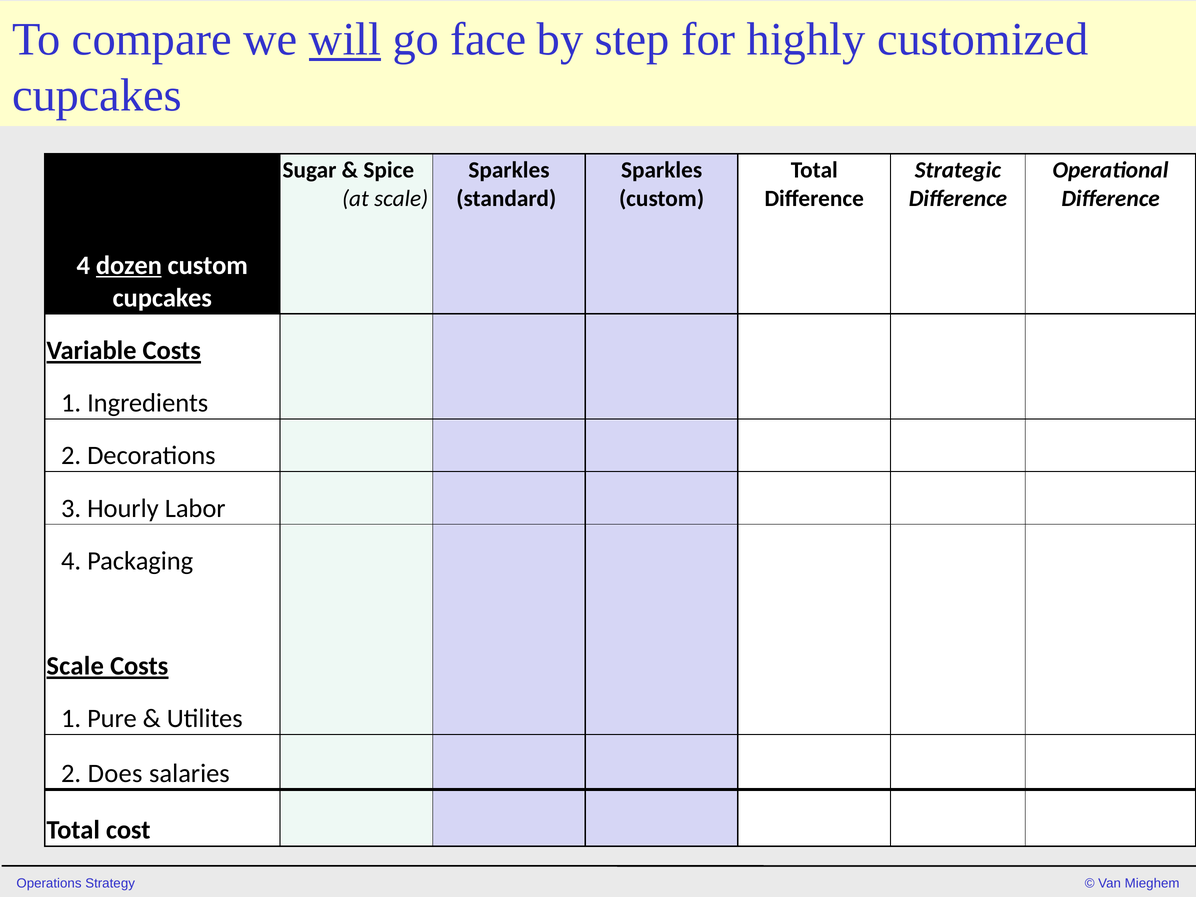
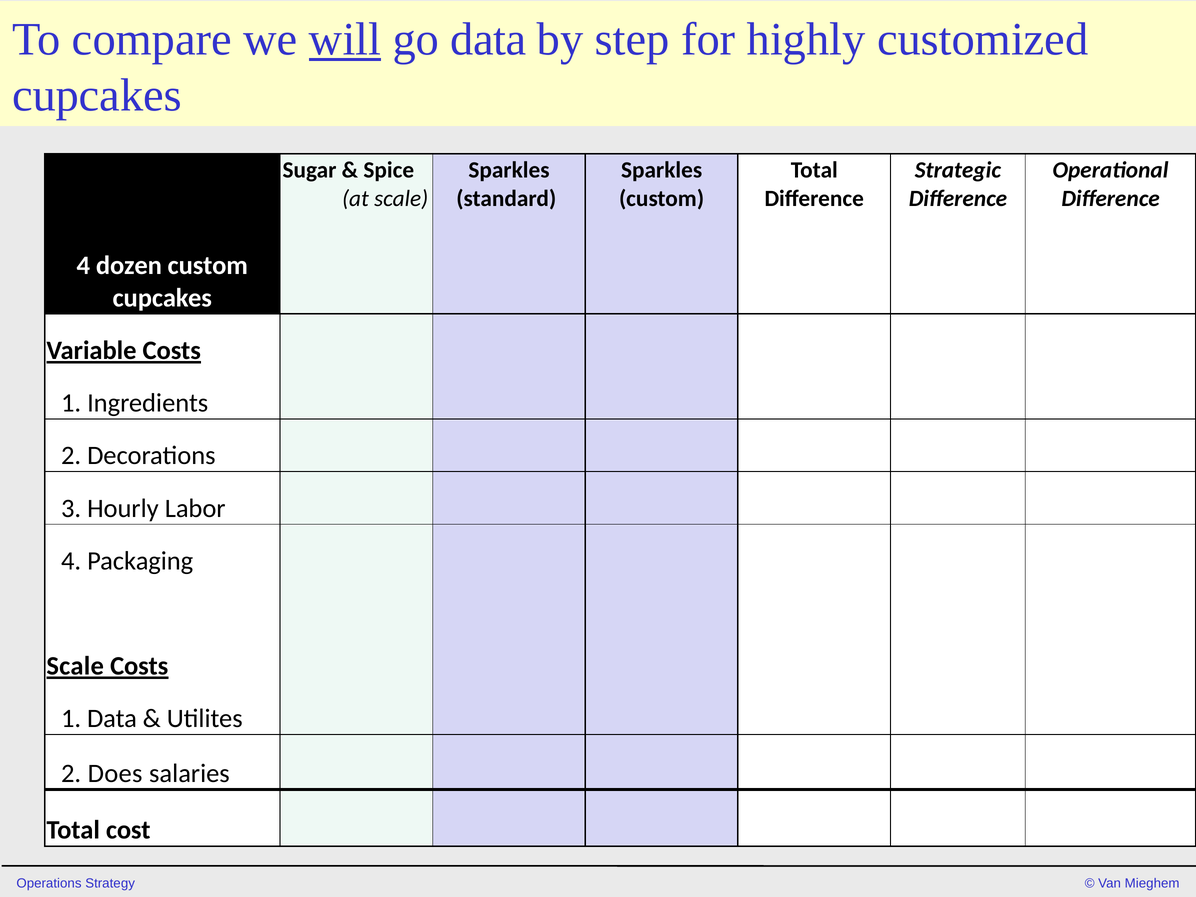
go face: face -> data (488, 39)
dozen underline: present -> none (129, 265)
1 Pure: Pure -> Data (112, 719)
